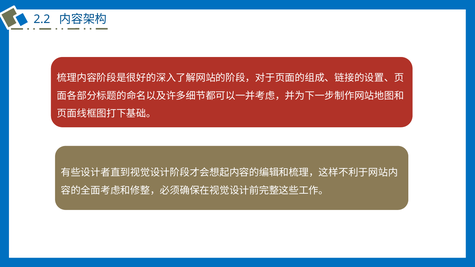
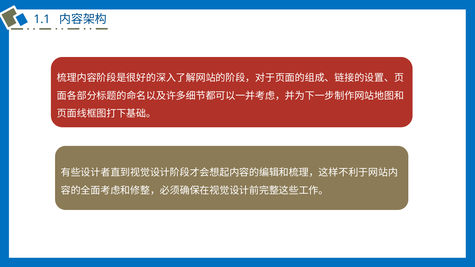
2.2: 2.2 -> 1.1 (42, 19)
